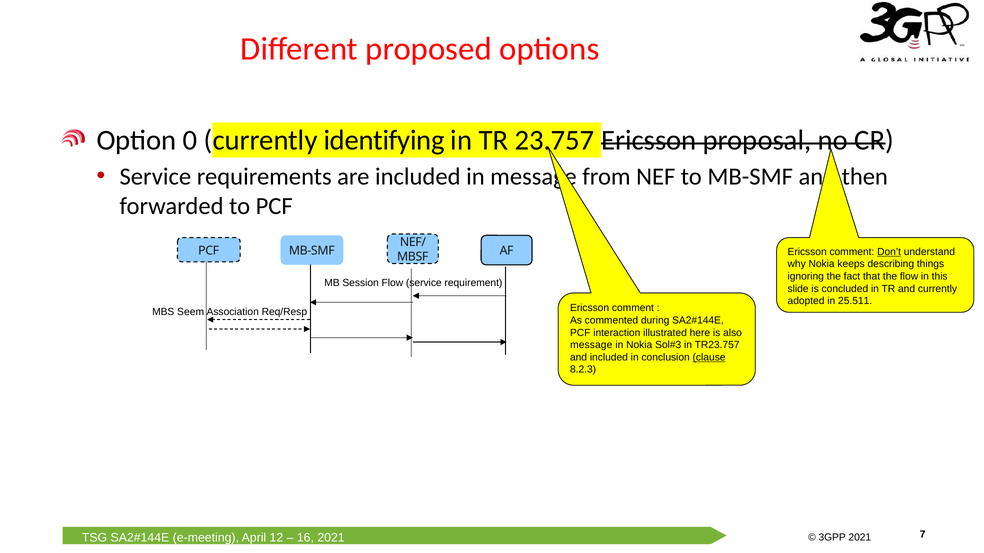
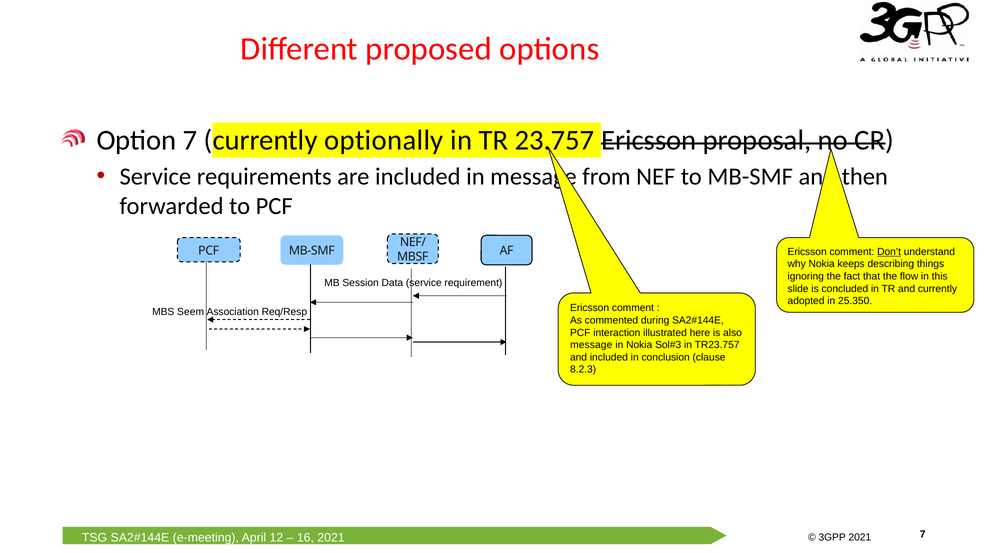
Option 0: 0 -> 7 (190, 140)
identifying: identifying -> optionally (384, 140)
Session Flow: Flow -> Data (392, 283)
25.511: 25.511 -> 25.350 (855, 301)
clause underline: present -> none (709, 358)
